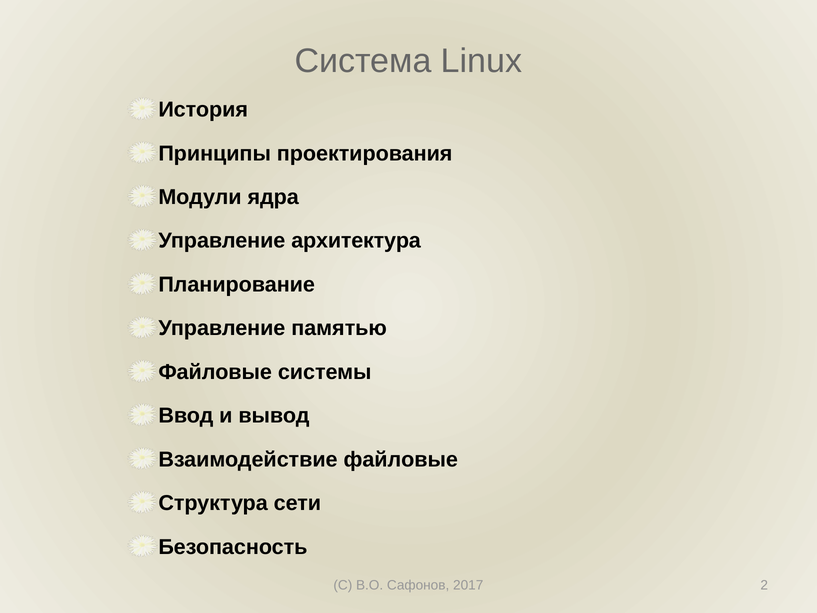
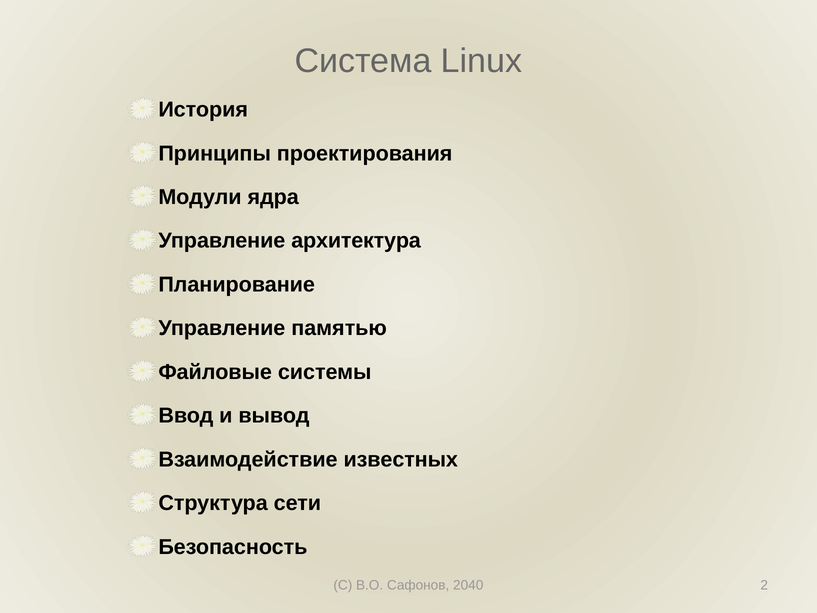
Взаимодействие файловые: файловые -> известных (401, 459)
2017: 2017 -> 2040 (468, 585)
